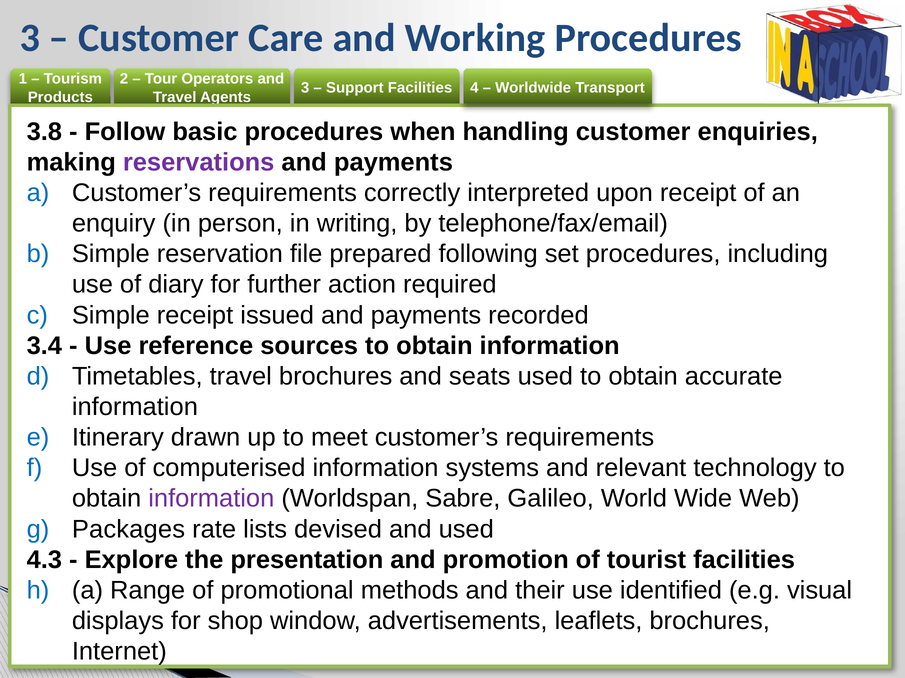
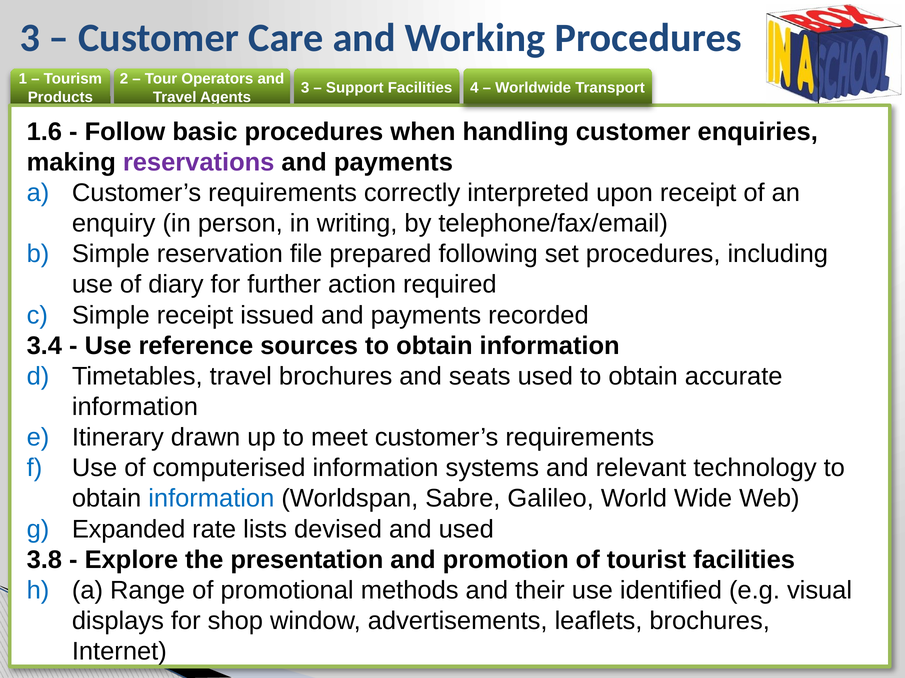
3.8: 3.8 -> 1.6 (44, 132)
information colour: purple -> blue (211, 499)
Packages: Packages -> Expanded (129, 530)
4.3: 4.3 -> 3.8 (44, 560)
